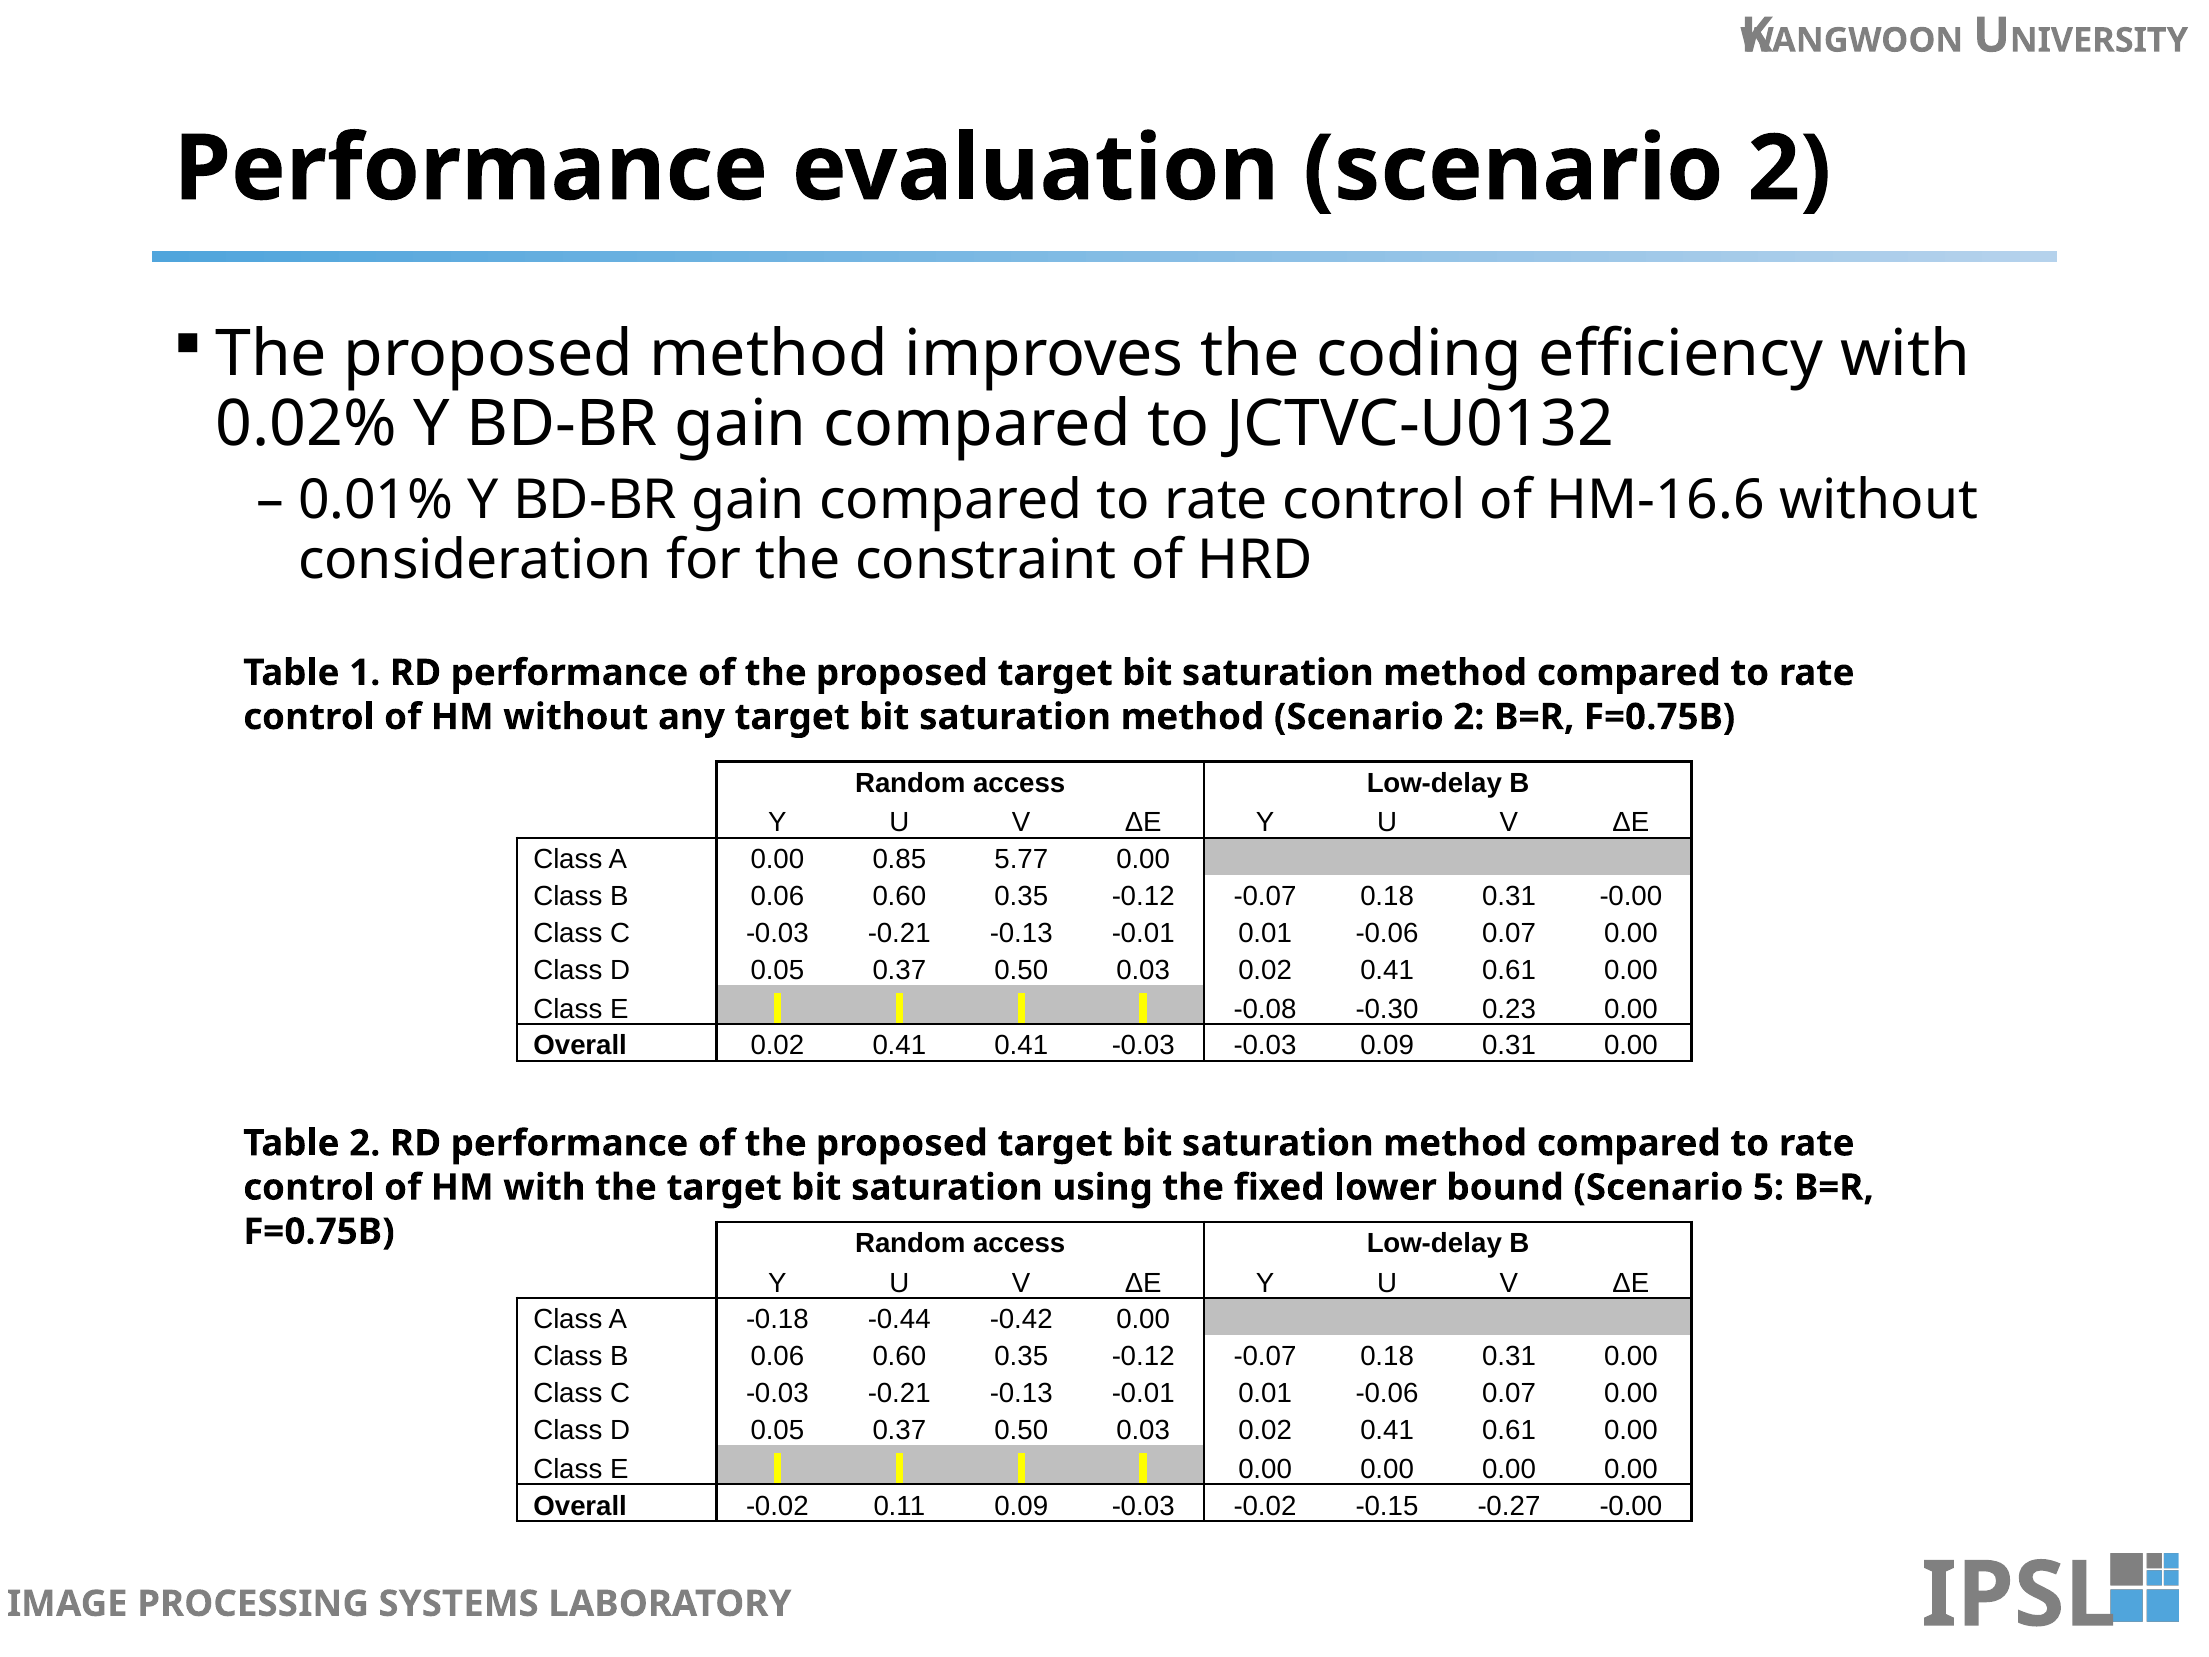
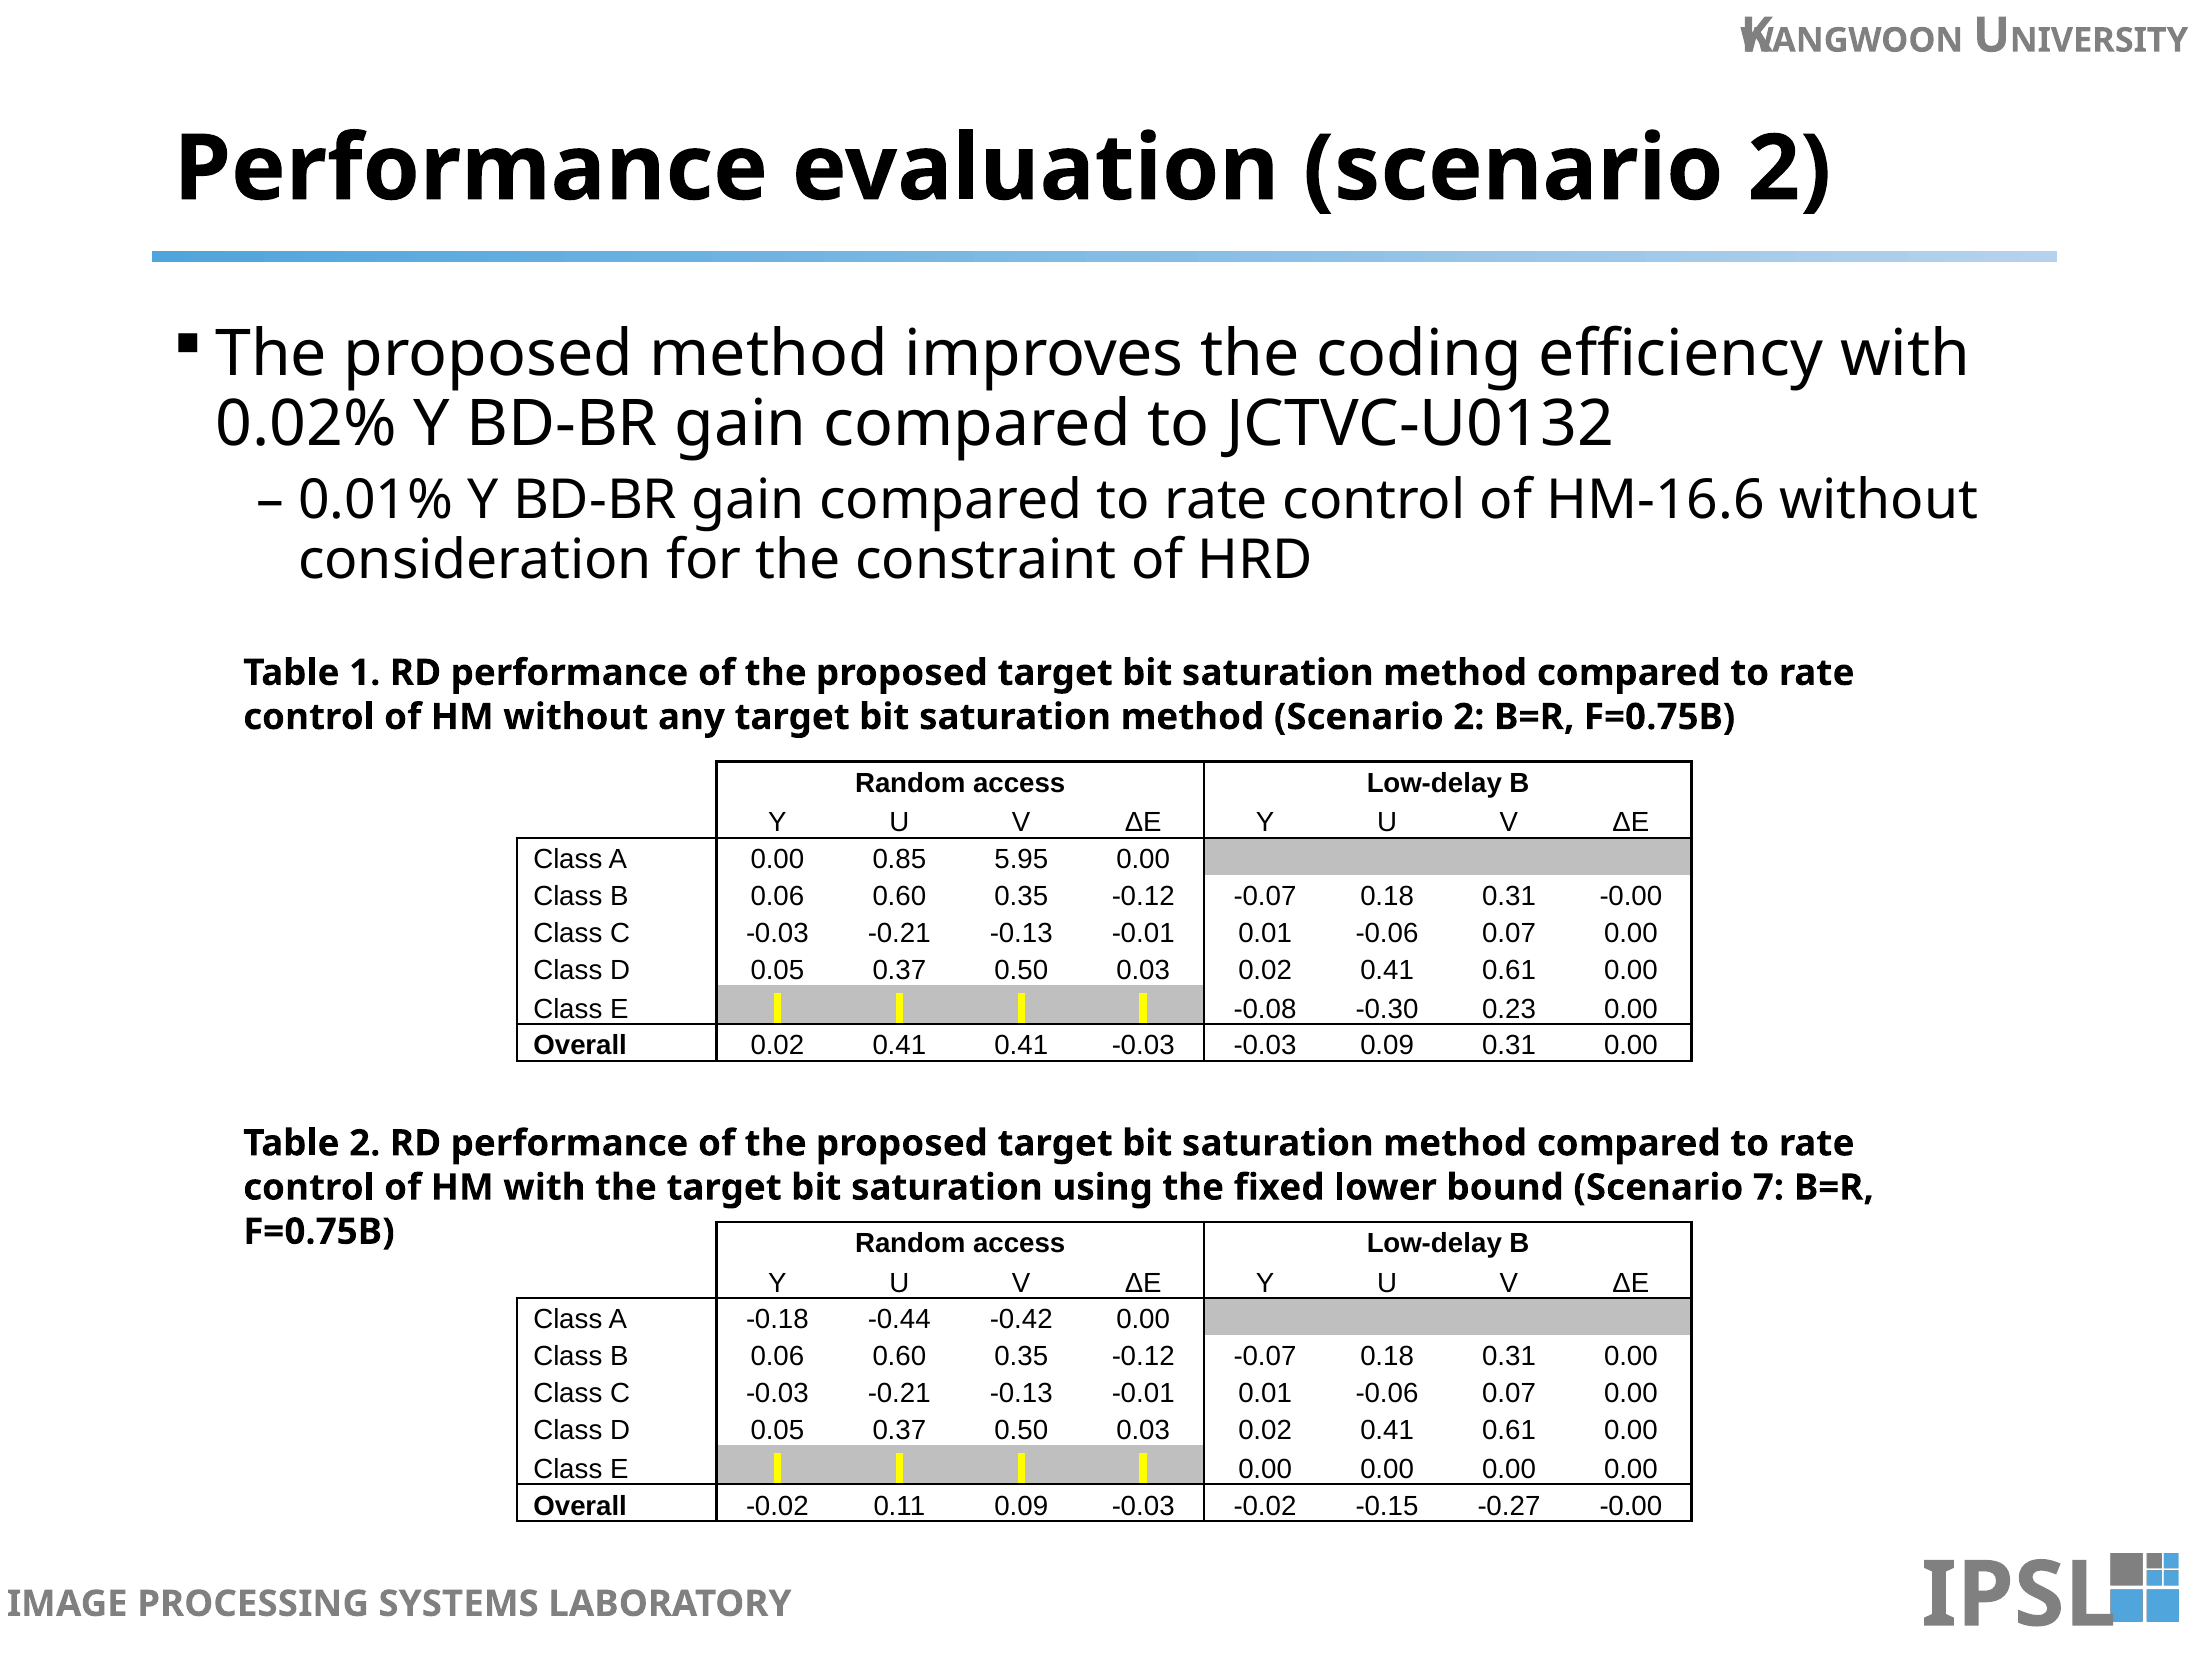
5.77: 5.77 -> 5.95 (1021, 859)
5: 5 -> 7 (1768, 1187)
